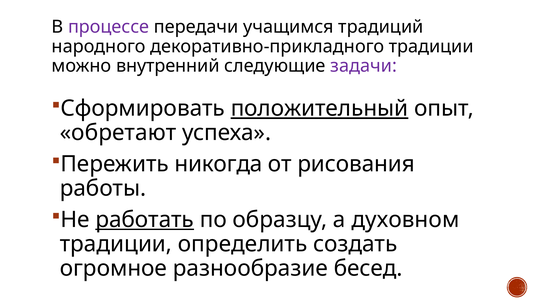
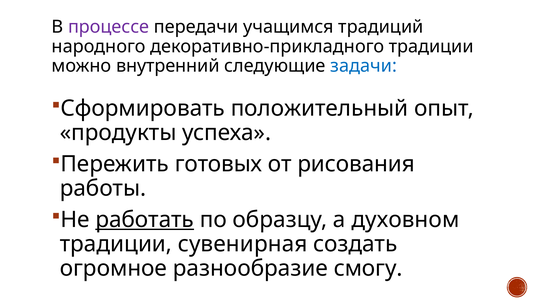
задачи colour: purple -> blue (364, 66)
положительный underline: present -> none (319, 108)
обретают: обретают -> продукты (118, 133)
никогда: никогда -> готовых (218, 164)
определить: определить -> сувенирная (243, 244)
бесед: бесед -> смогу (368, 268)
